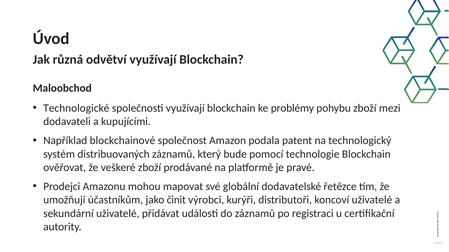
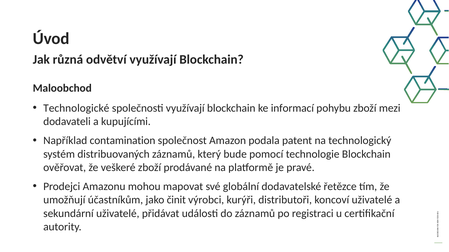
problémy: problémy -> informací (292, 108)
blockchainové: blockchainové -> contamination (123, 141)
